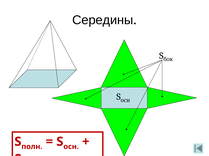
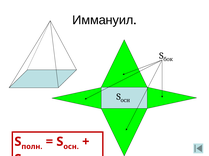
Середины: Середины -> Иммануил (103, 20)
